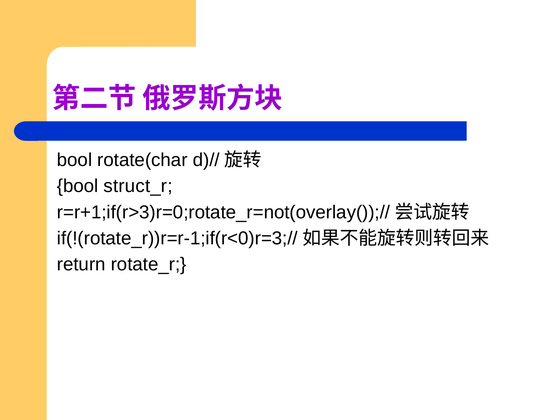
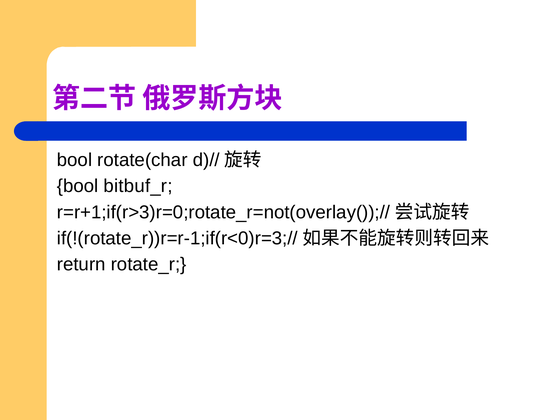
struct_r: struct_r -> bitbuf_r (138, 186)
